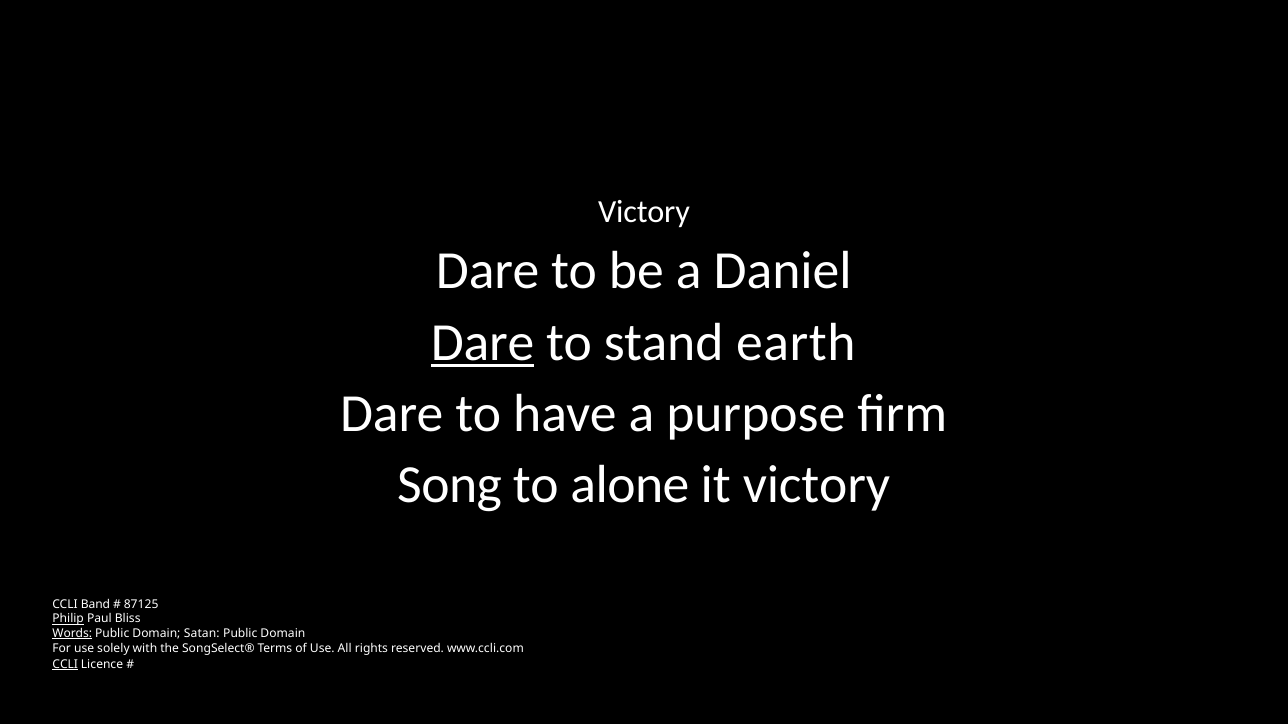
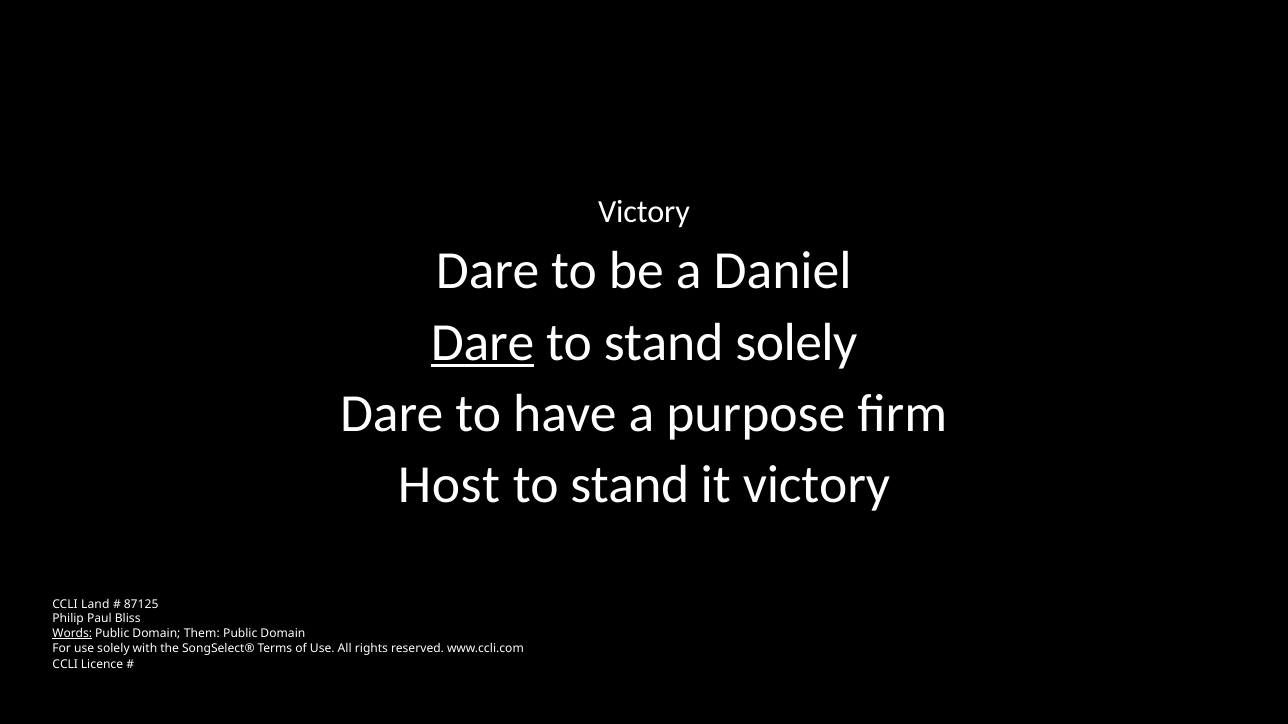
stand earth: earth -> solely (796, 343)
Song: Song -> Host (449, 486)
alone: alone -> stand (630, 486)
Band: Band -> Land (95, 605)
Philip underline: present -> none (68, 619)
Satan: Satan -> Them (202, 634)
CCLI underline: present -> none (65, 665)
